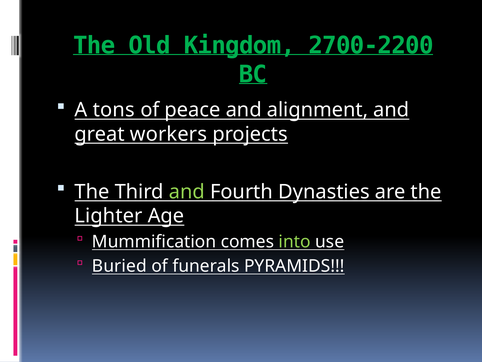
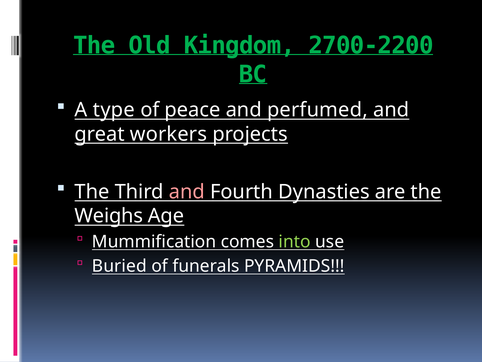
tons: tons -> type (114, 110)
alignment: alignment -> perfumed (317, 110)
and colour: light green -> pink (187, 192)
Lighter: Lighter -> Weighs (109, 216)
